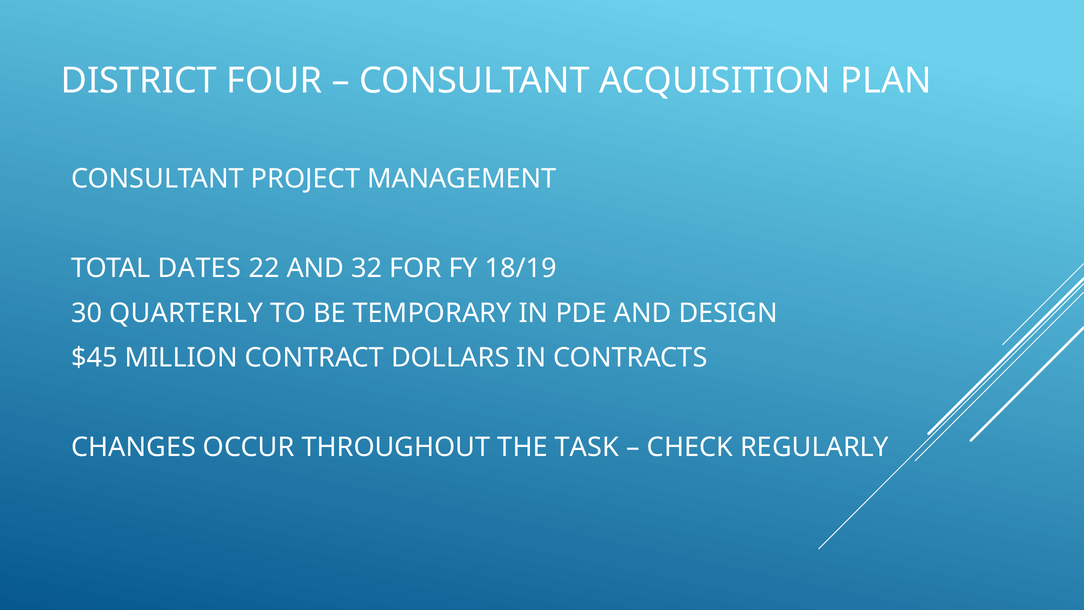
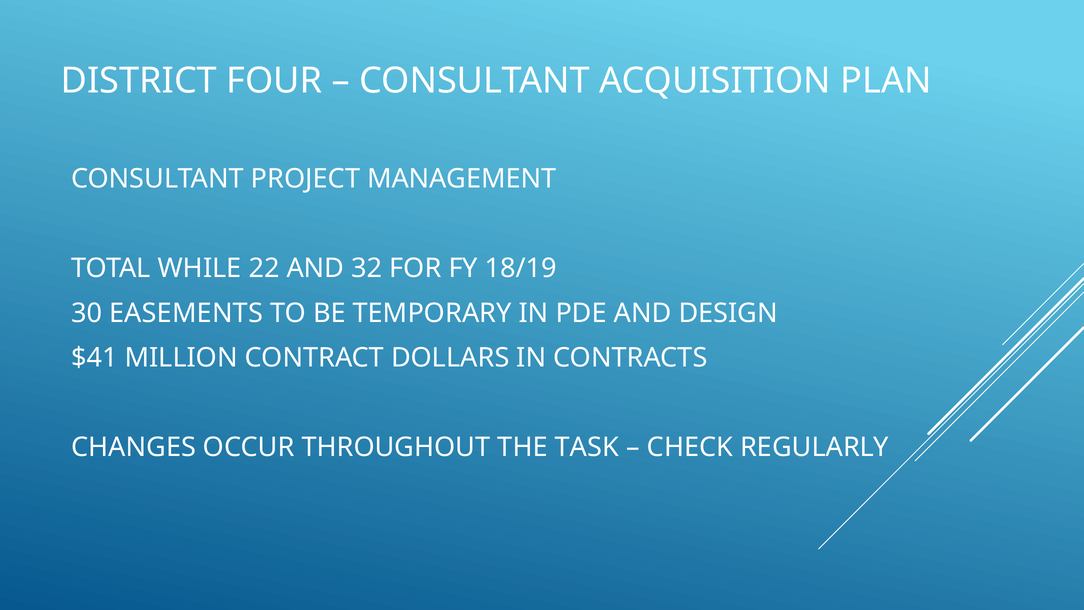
DATES: DATES -> WHILE (200, 268)
QUARTERLY: QUARTERLY -> EASEMENTS (186, 313)
$45: $45 -> $41 (94, 358)
